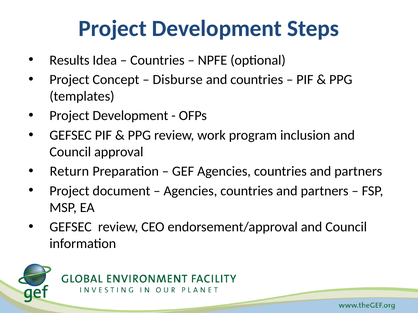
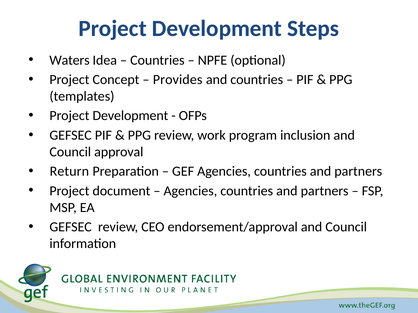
Results: Results -> Waters (70, 60)
Disburse: Disburse -> Provides (178, 80)
